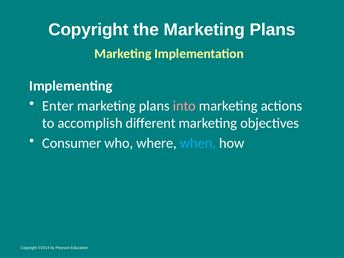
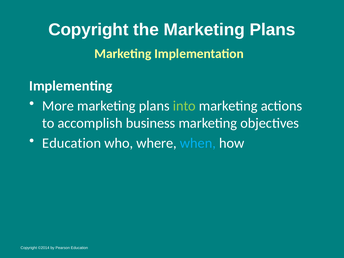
Enter: Enter -> More (58, 106)
into colour: pink -> light green (184, 106)
different: different -> business (151, 123)
Consumer: Consumer -> Education (72, 143)
